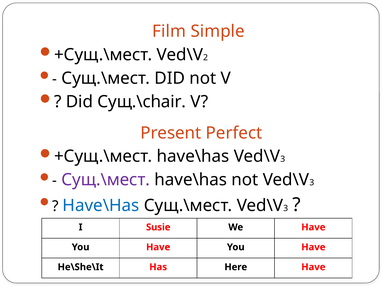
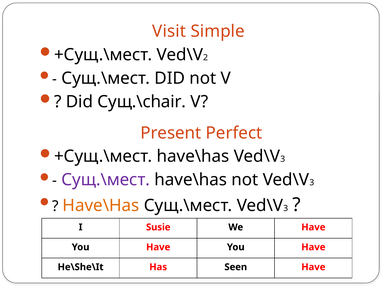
Film: Film -> Visit (169, 31)
Have\Has colour: blue -> orange (101, 205)
Here: Here -> Seen (236, 267)
